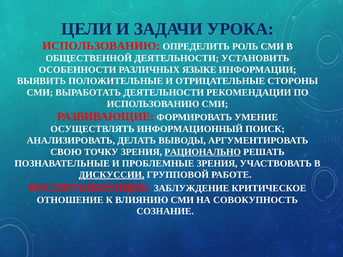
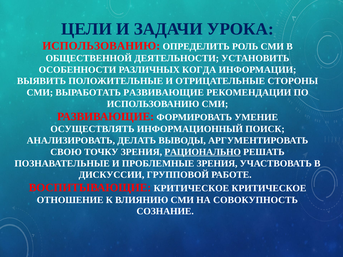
ЯЗЫКЕ: ЯЗЫКЕ -> КОГДА (199, 70)
ВЫРАБОТАТЬ ДЕЯТЕЛЬНОСТИ: ДЕЯТЕЛЬНОСТИ -> РАЗВИВАЮЩИЕ (164, 93)
ДИСКУССИИ underline: present -> none (112, 175)
ВОСПИТЫВАЮЩИЕ ЗАБЛУЖДЕНИЕ: ЗАБЛУЖДЕНИЕ -> КРИТИЧЕСКОЕ (191, 188)
